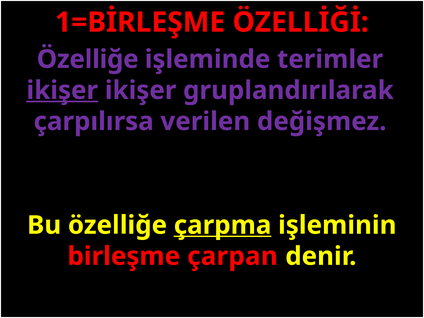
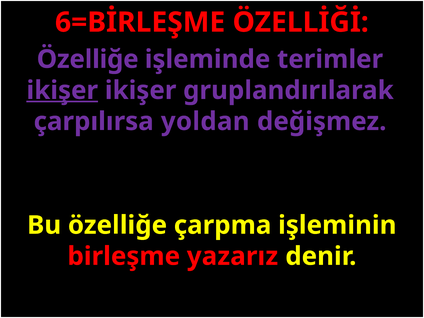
1=BİRLEŞME: 1=BİRLEŞME -> 6=BİRLEŞME (140, 22)
verilen: verilen -> yoldan (205, 121)
çarpma underline: present -> none (223, 225)
çarpan: çarpan -> yazarız (233, 256)
